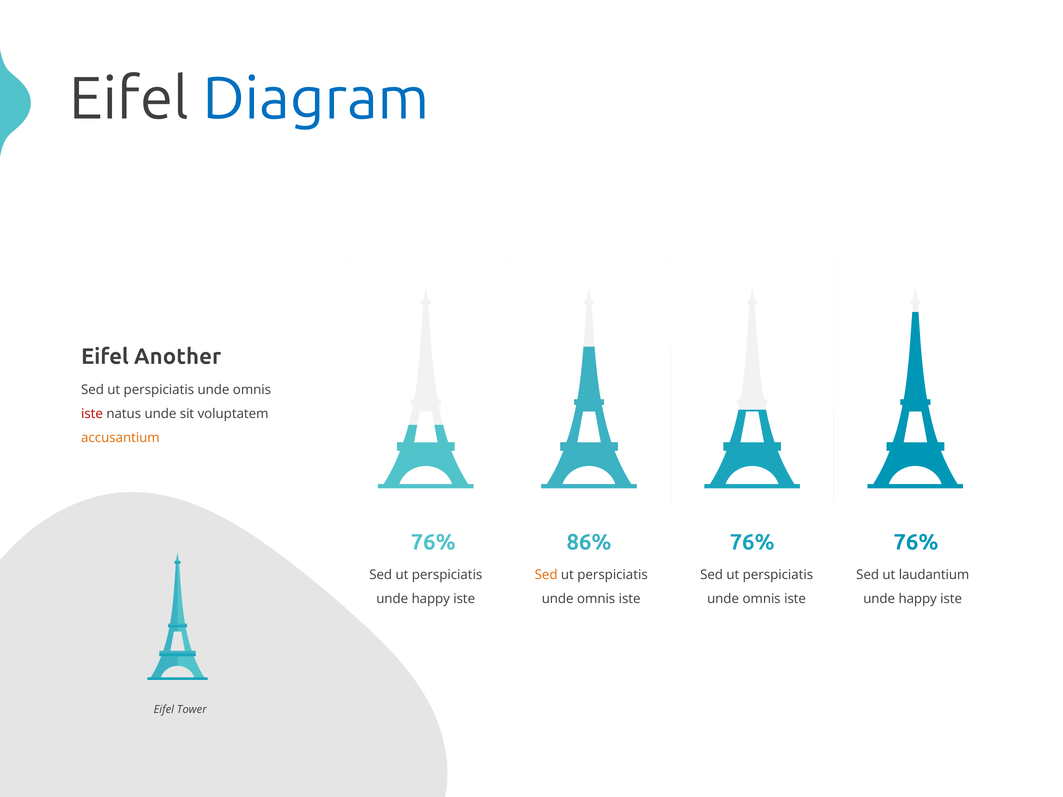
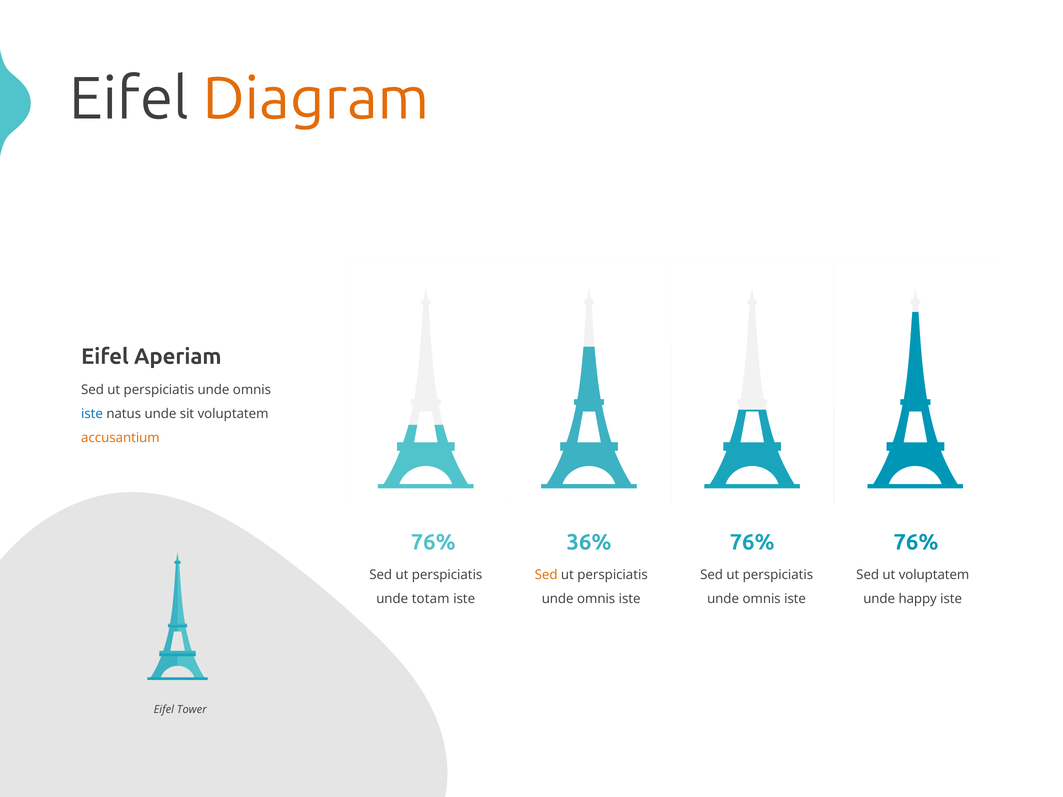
Diagram colour: blue -> orange (316, 99)
Another: Another -> Aperiam (178, 357)
iste colour: red -> blue (92, 414)
86%: 86% -> 36% (589, 542)
ut laudantium: laudantium -> voluptatem (934, 575)
happy: happy -> totam (431, 599)
